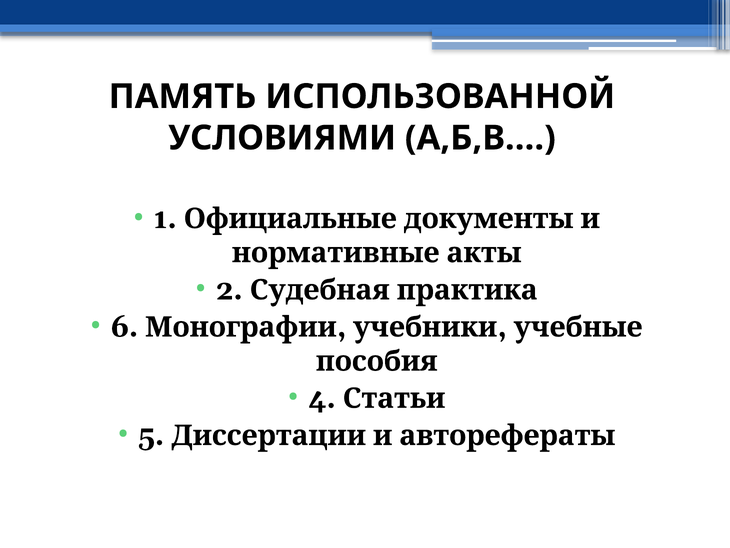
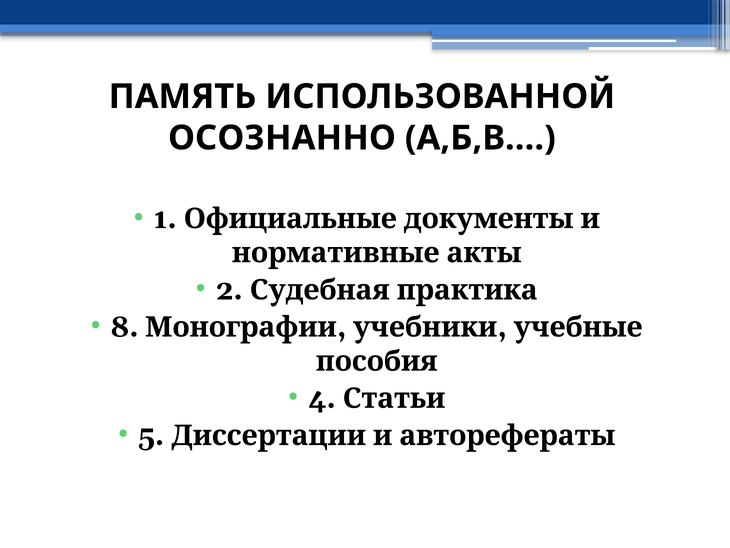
УСЛОВИЯМИ: УСЛОВИЯМИ -> ОСОЗНАННО (282, 138)
6: 6 -> 8 (124, 327)
